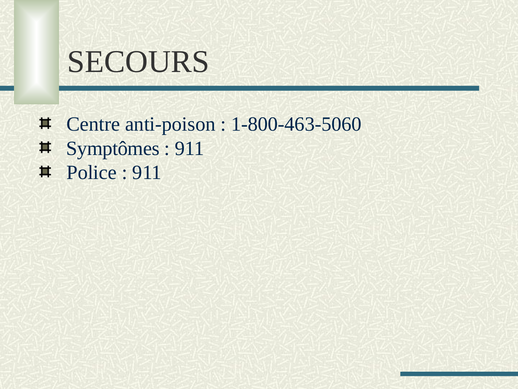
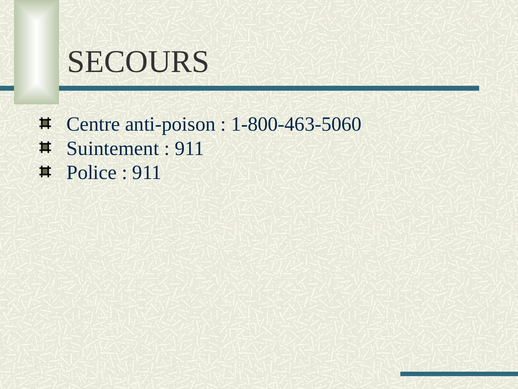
Symptômes: Symptômes -> Suintement (113, 148)
